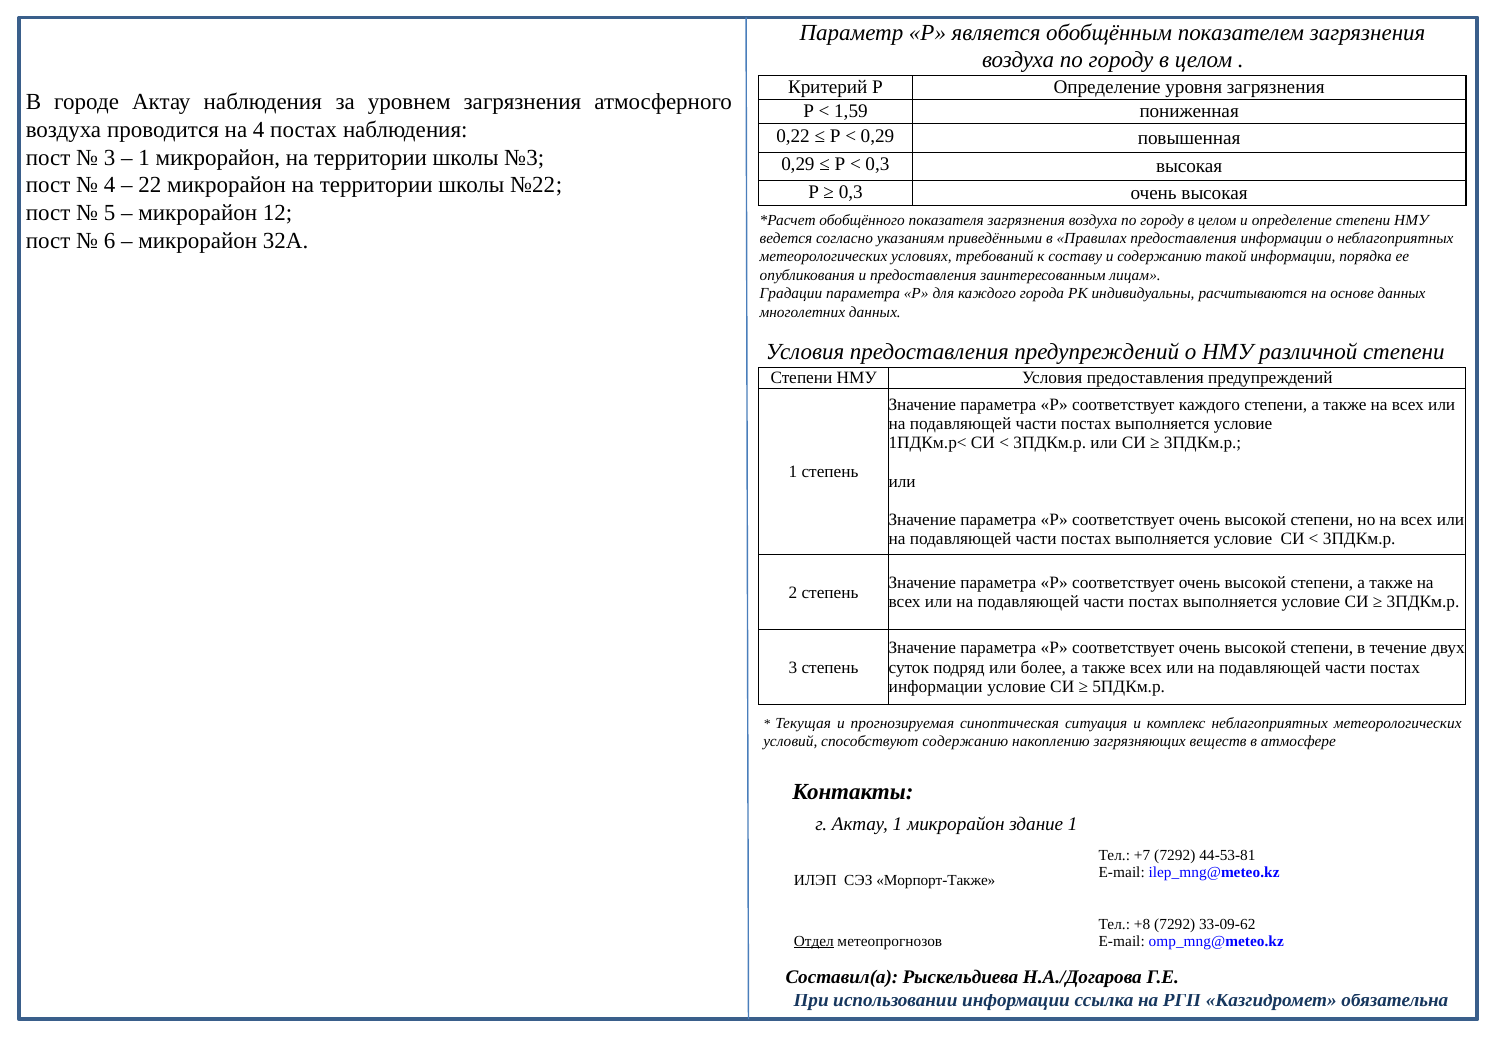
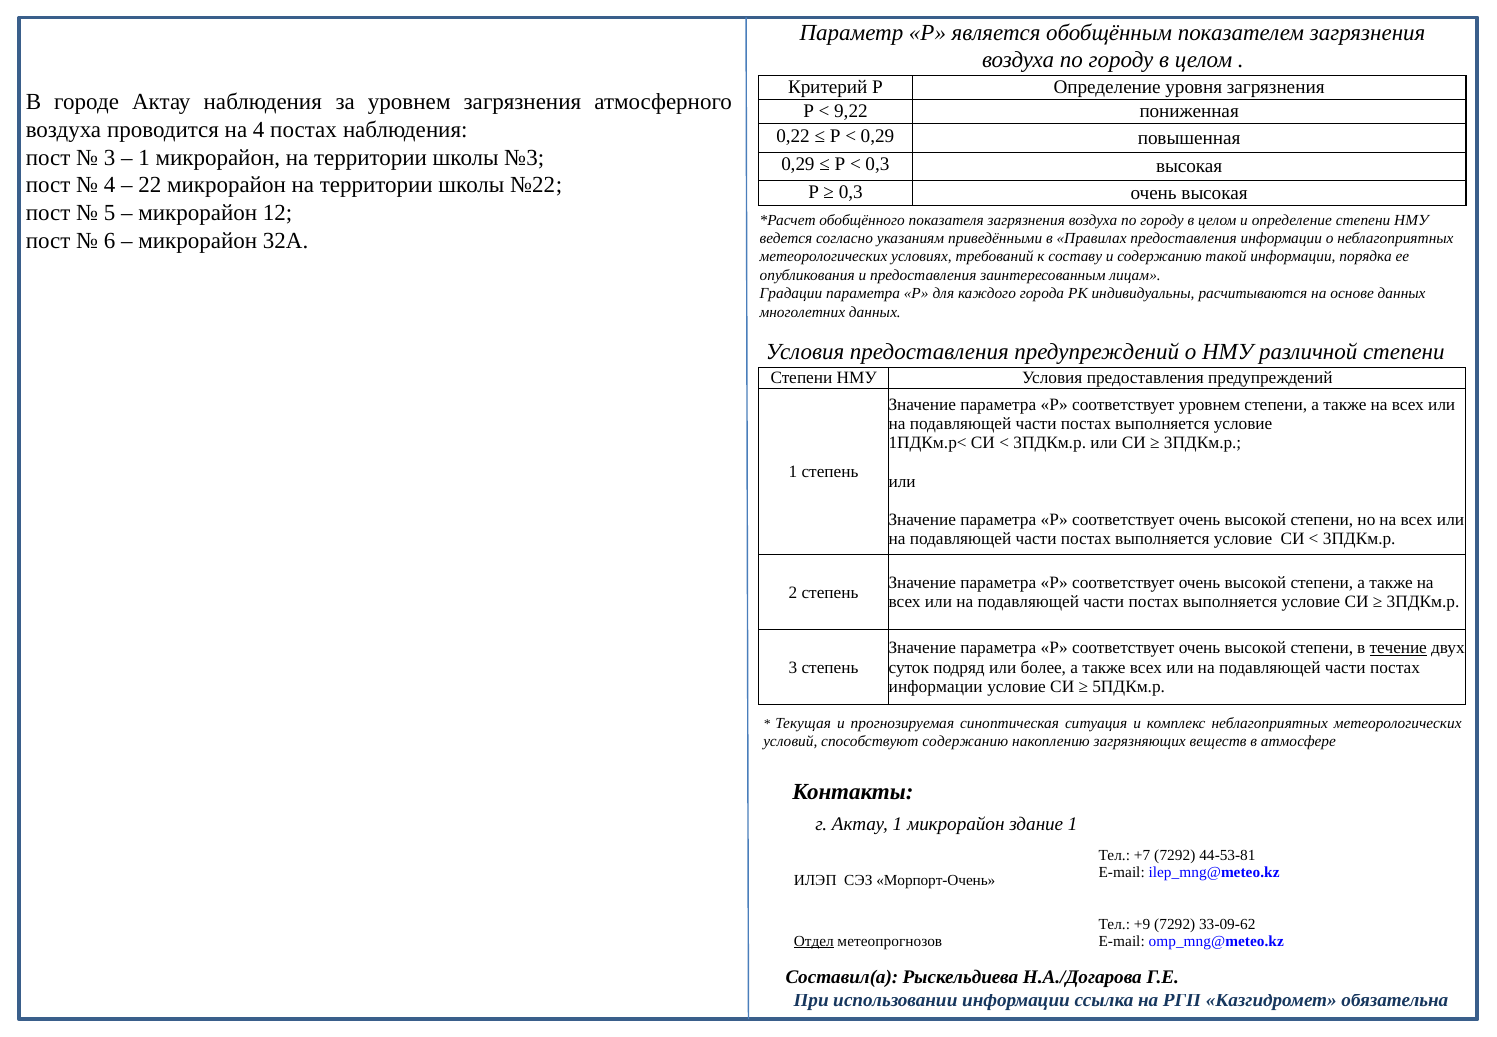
1,59: 1,59 -> 9,22 (851, 111)
соответствует каждого: каждого -> уровнем (1209, 404)
течение underline: none -> present (1398, 648)
Морпорт-Также: Морпорт-Также -> Морпорт-Очень (936, 880)
+8: +8 -> +9 (1142, 924)
